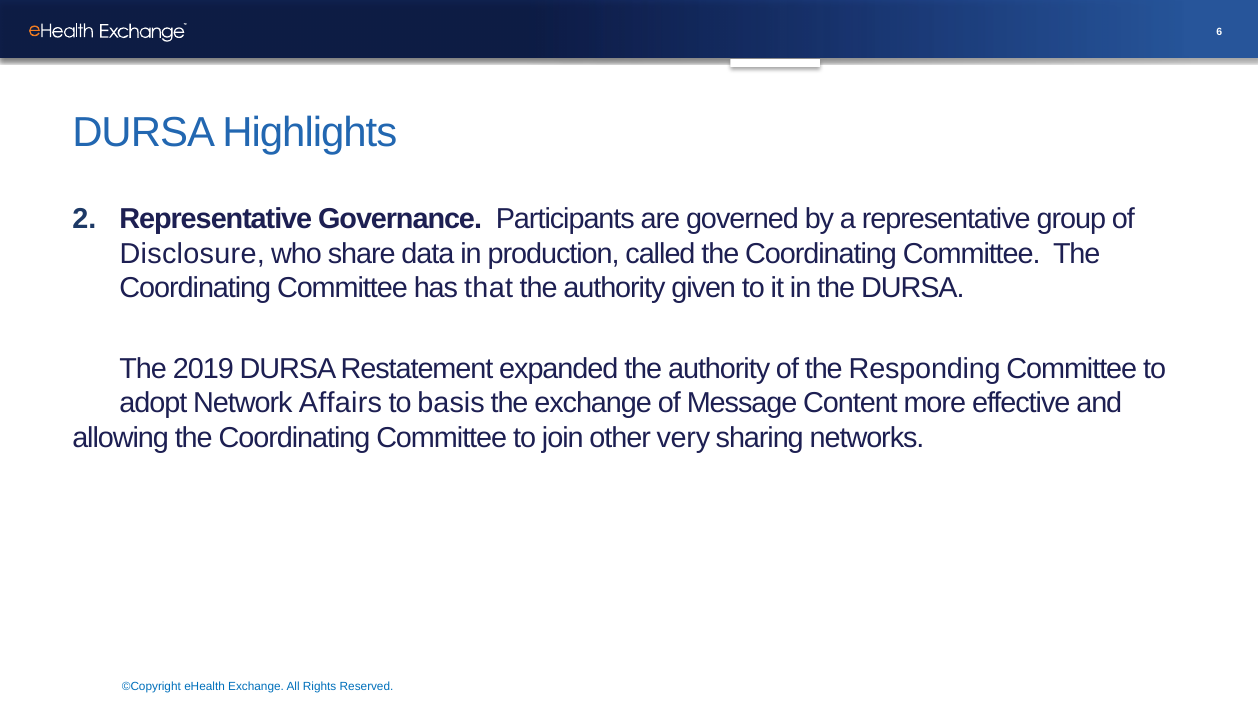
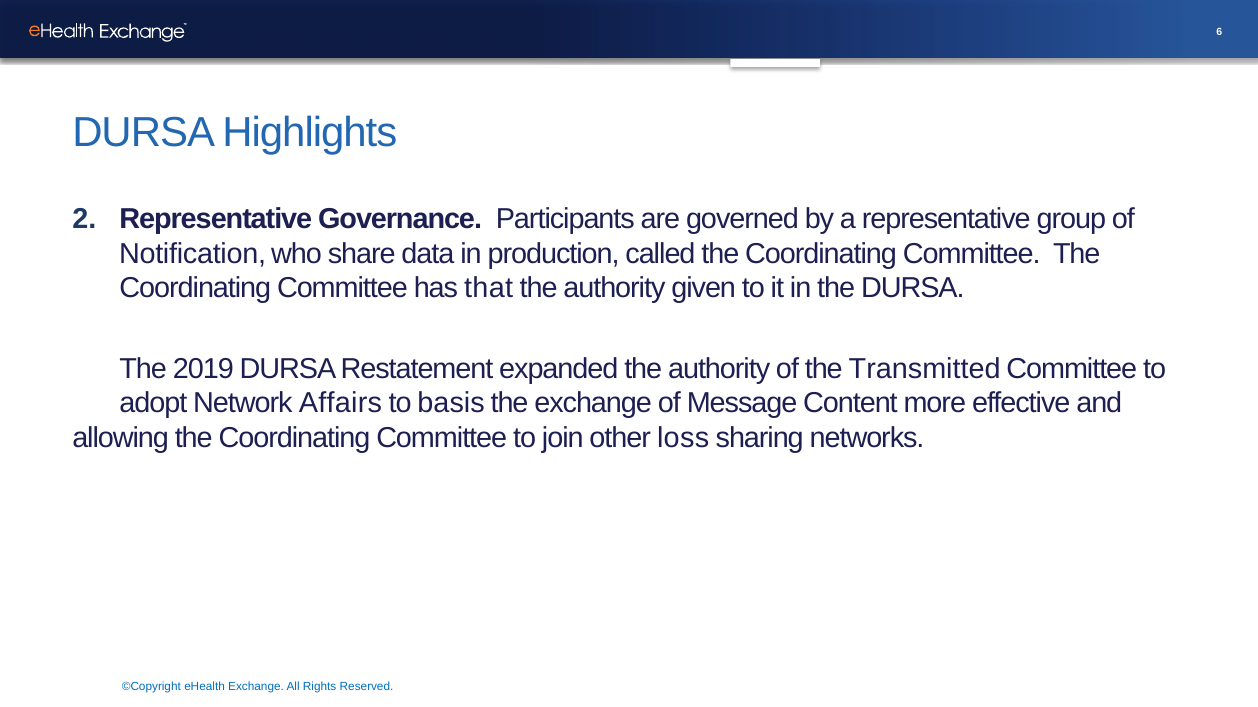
Disclosure: Disclosure -> Notification (193, 254)
Responding: Responding -> Transmitted (925, 369)
very: very -> loss (683, 438)
